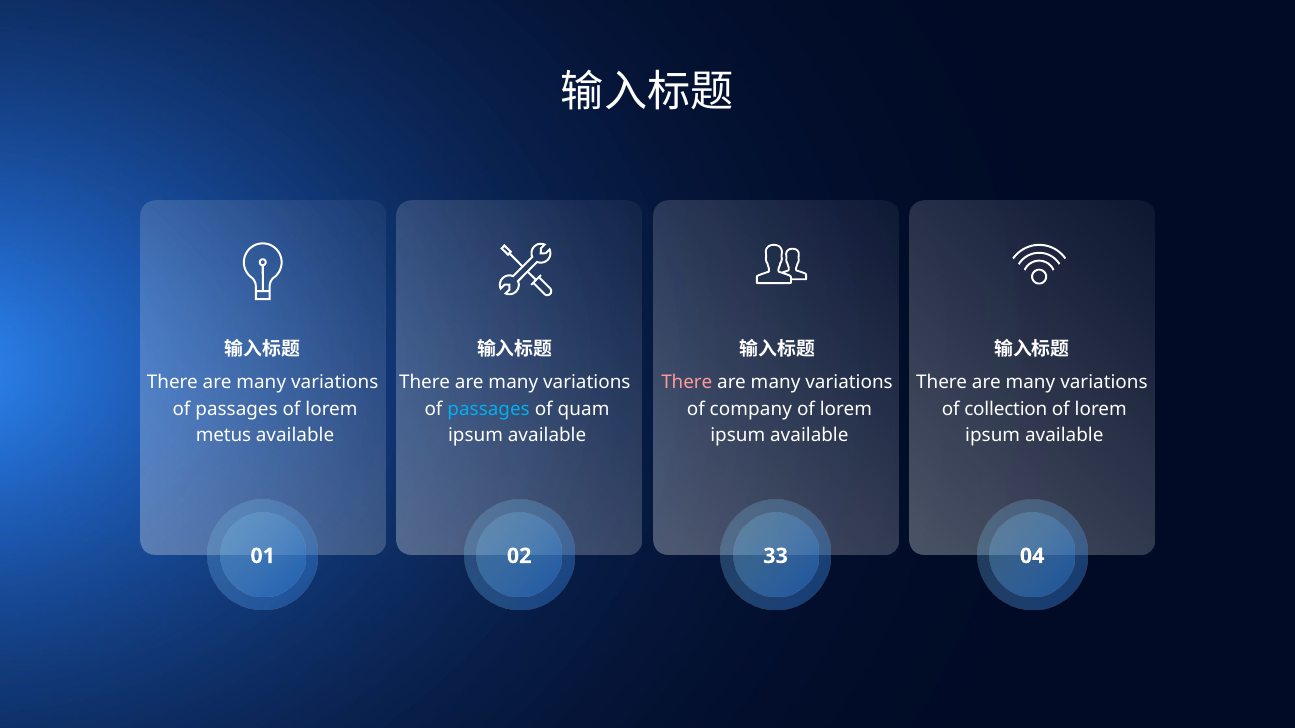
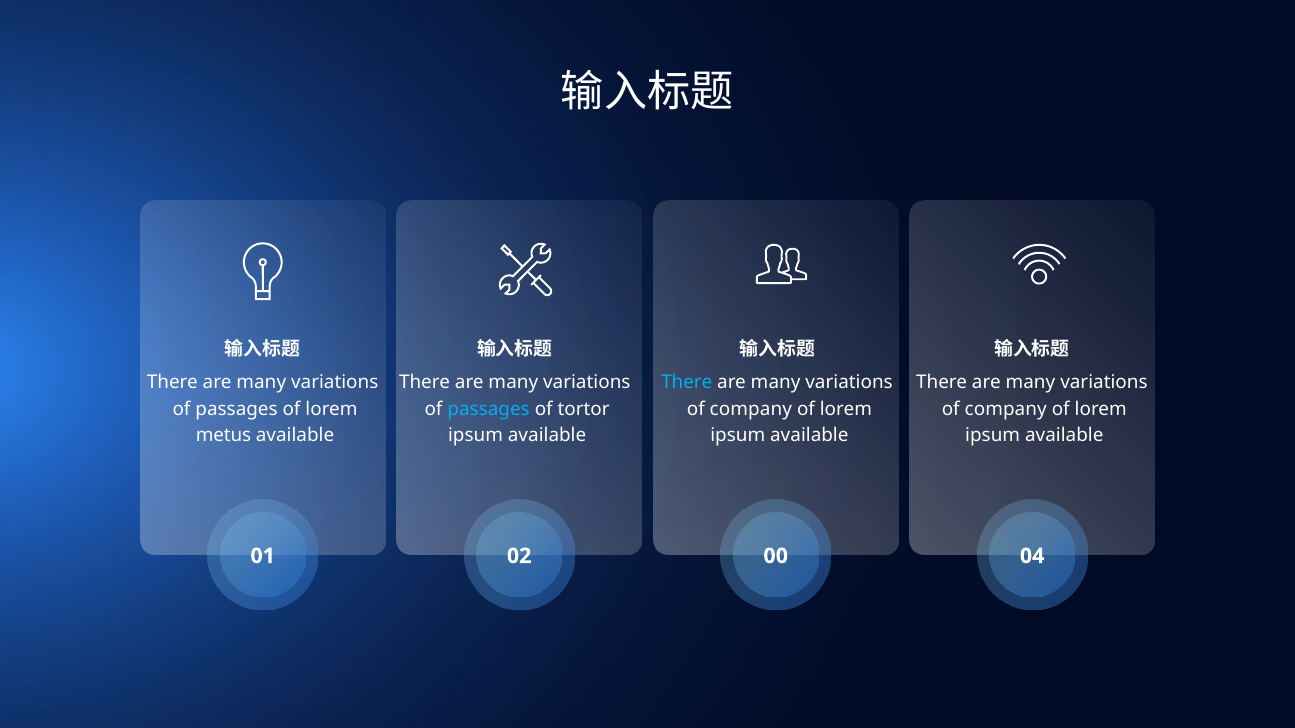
There colour: pink -> light blue (687, 383)
quam: quam -> tortor (584, 409)
collection: collection -> company (1006, 409)
33: 33 -> 00 (776, 556)
